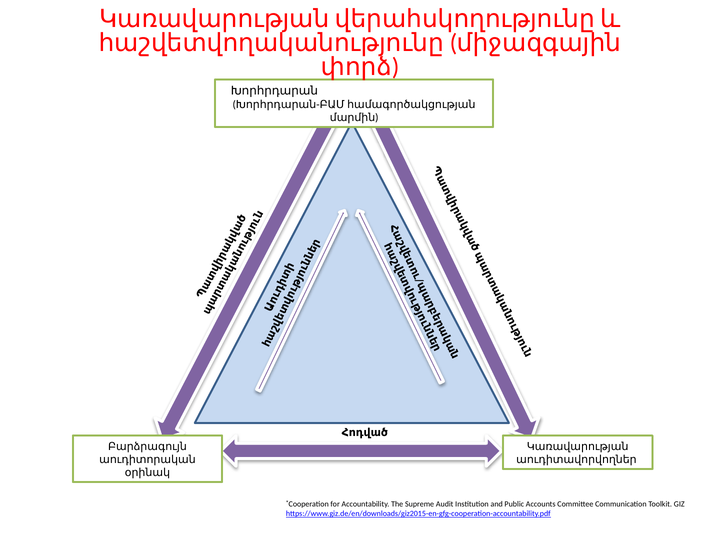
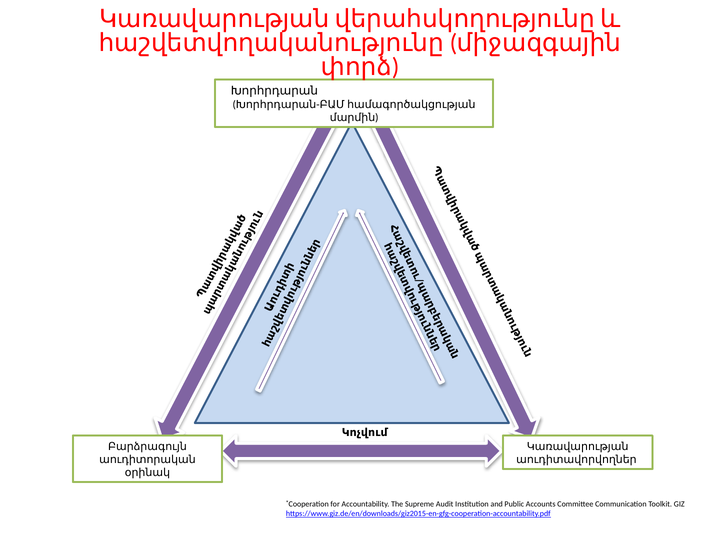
Հոդված: Հոդված -> Կոչվում (365, 432)
